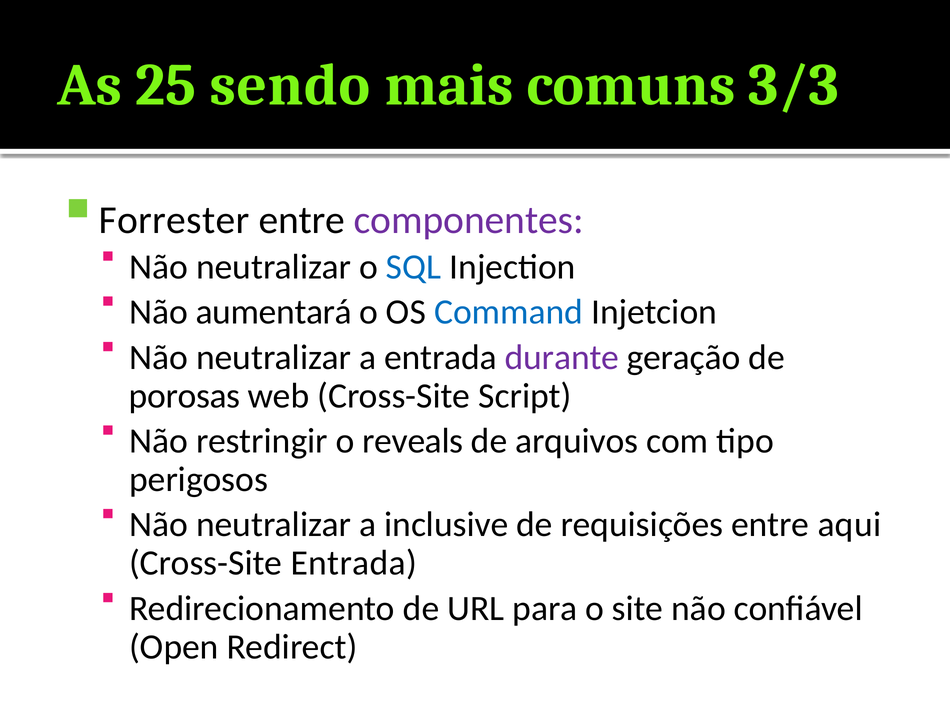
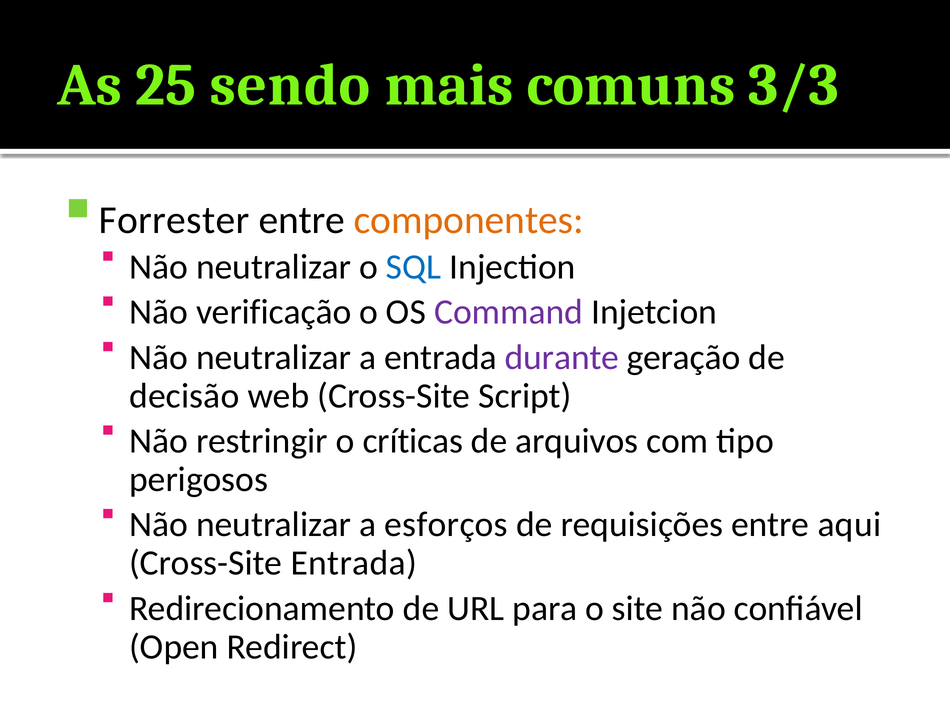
componentes colour: purple -> orange (469, 220)
aumentará: aumentará -> verificação (274, 312)
Command colour: blue -> purple (509, 312)
porosas: porosas -> decisão (184, 396)
reveals: reveals -> críticas (413, 441)
inclusive: inclusive -> esforços (446, 525)
